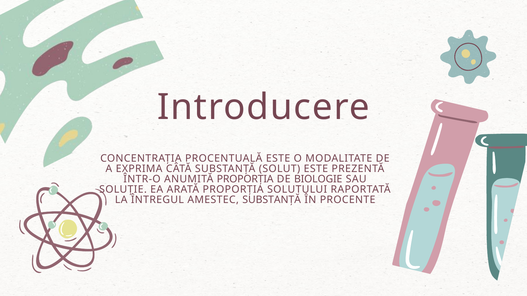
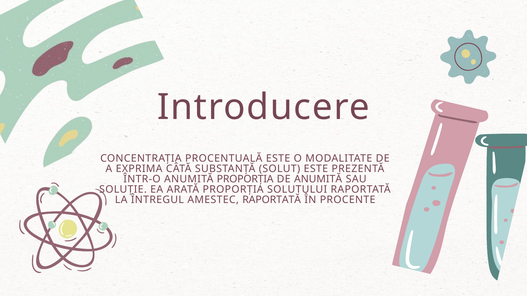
DE BIOLOGIE: BIOLOGIE -> ANUMITĂ (318, 179)
AMESTEC SUBSTANȚĂ: SUBSTANȚĂ -> RAPORTATĂ (272, 200)
